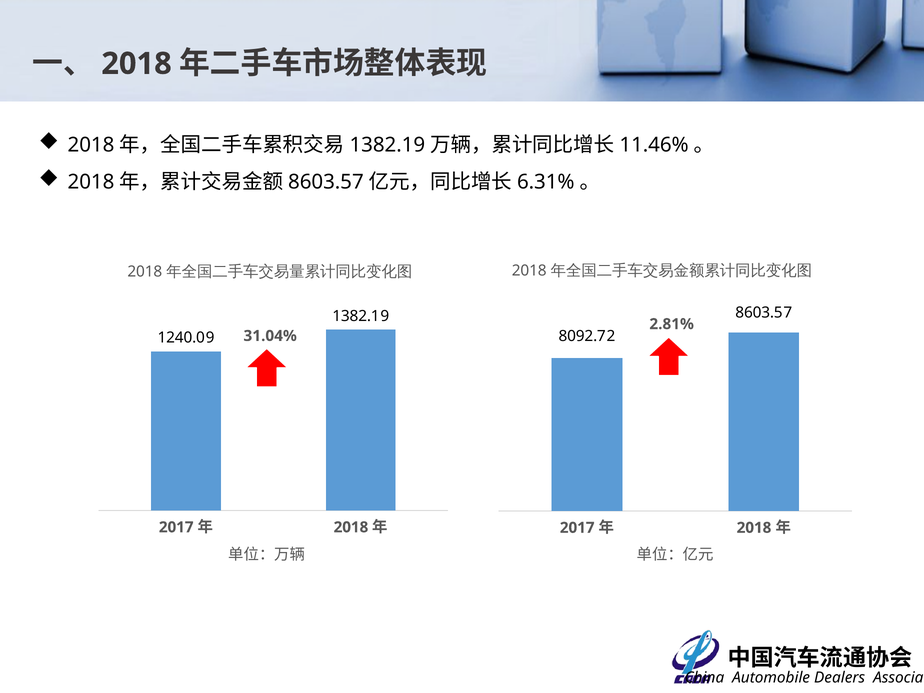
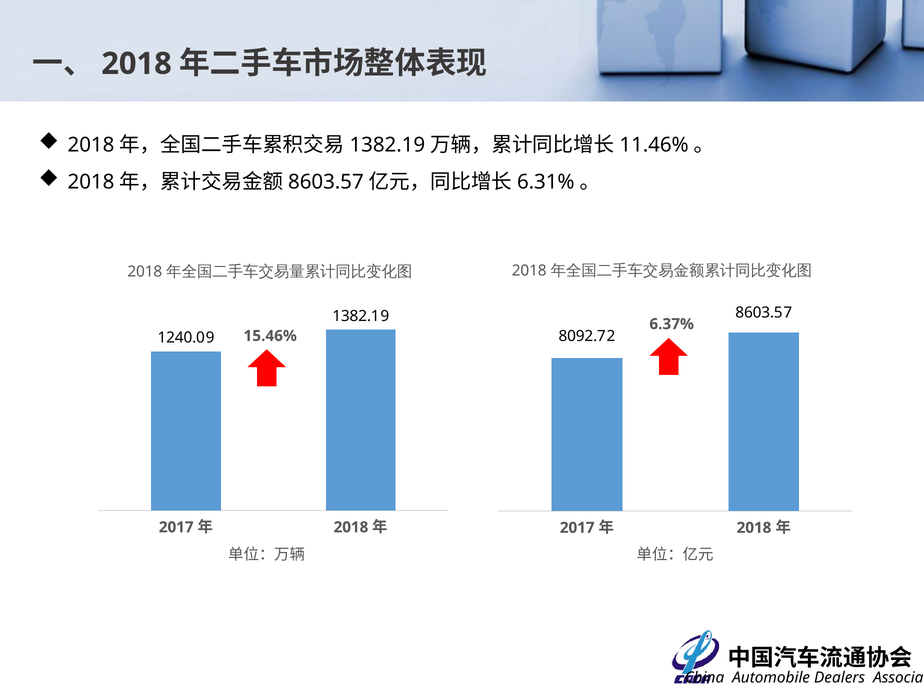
2.81%: 2.81% -> 6.37% (672, 324)
31.04%: 31.04% -> 15.46% (270, 336)
